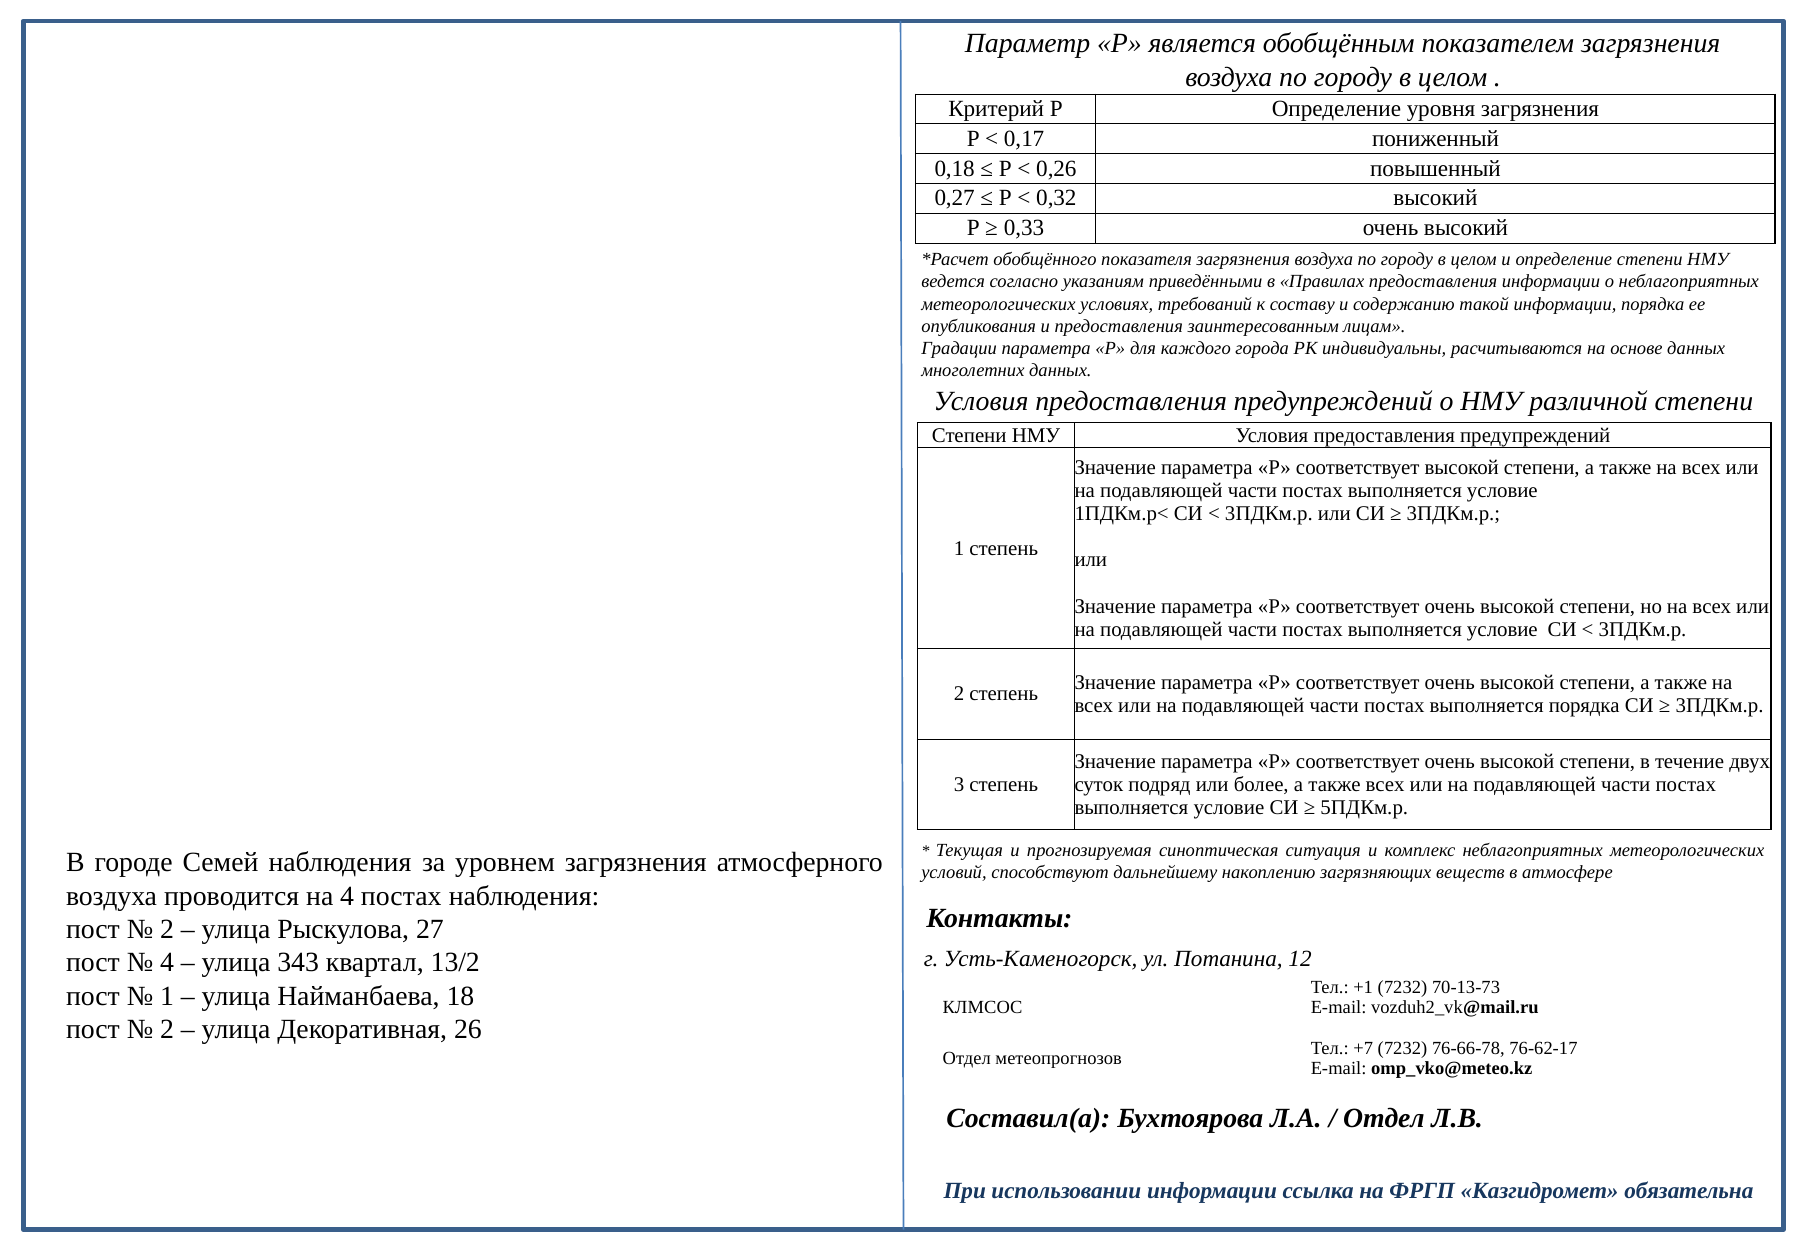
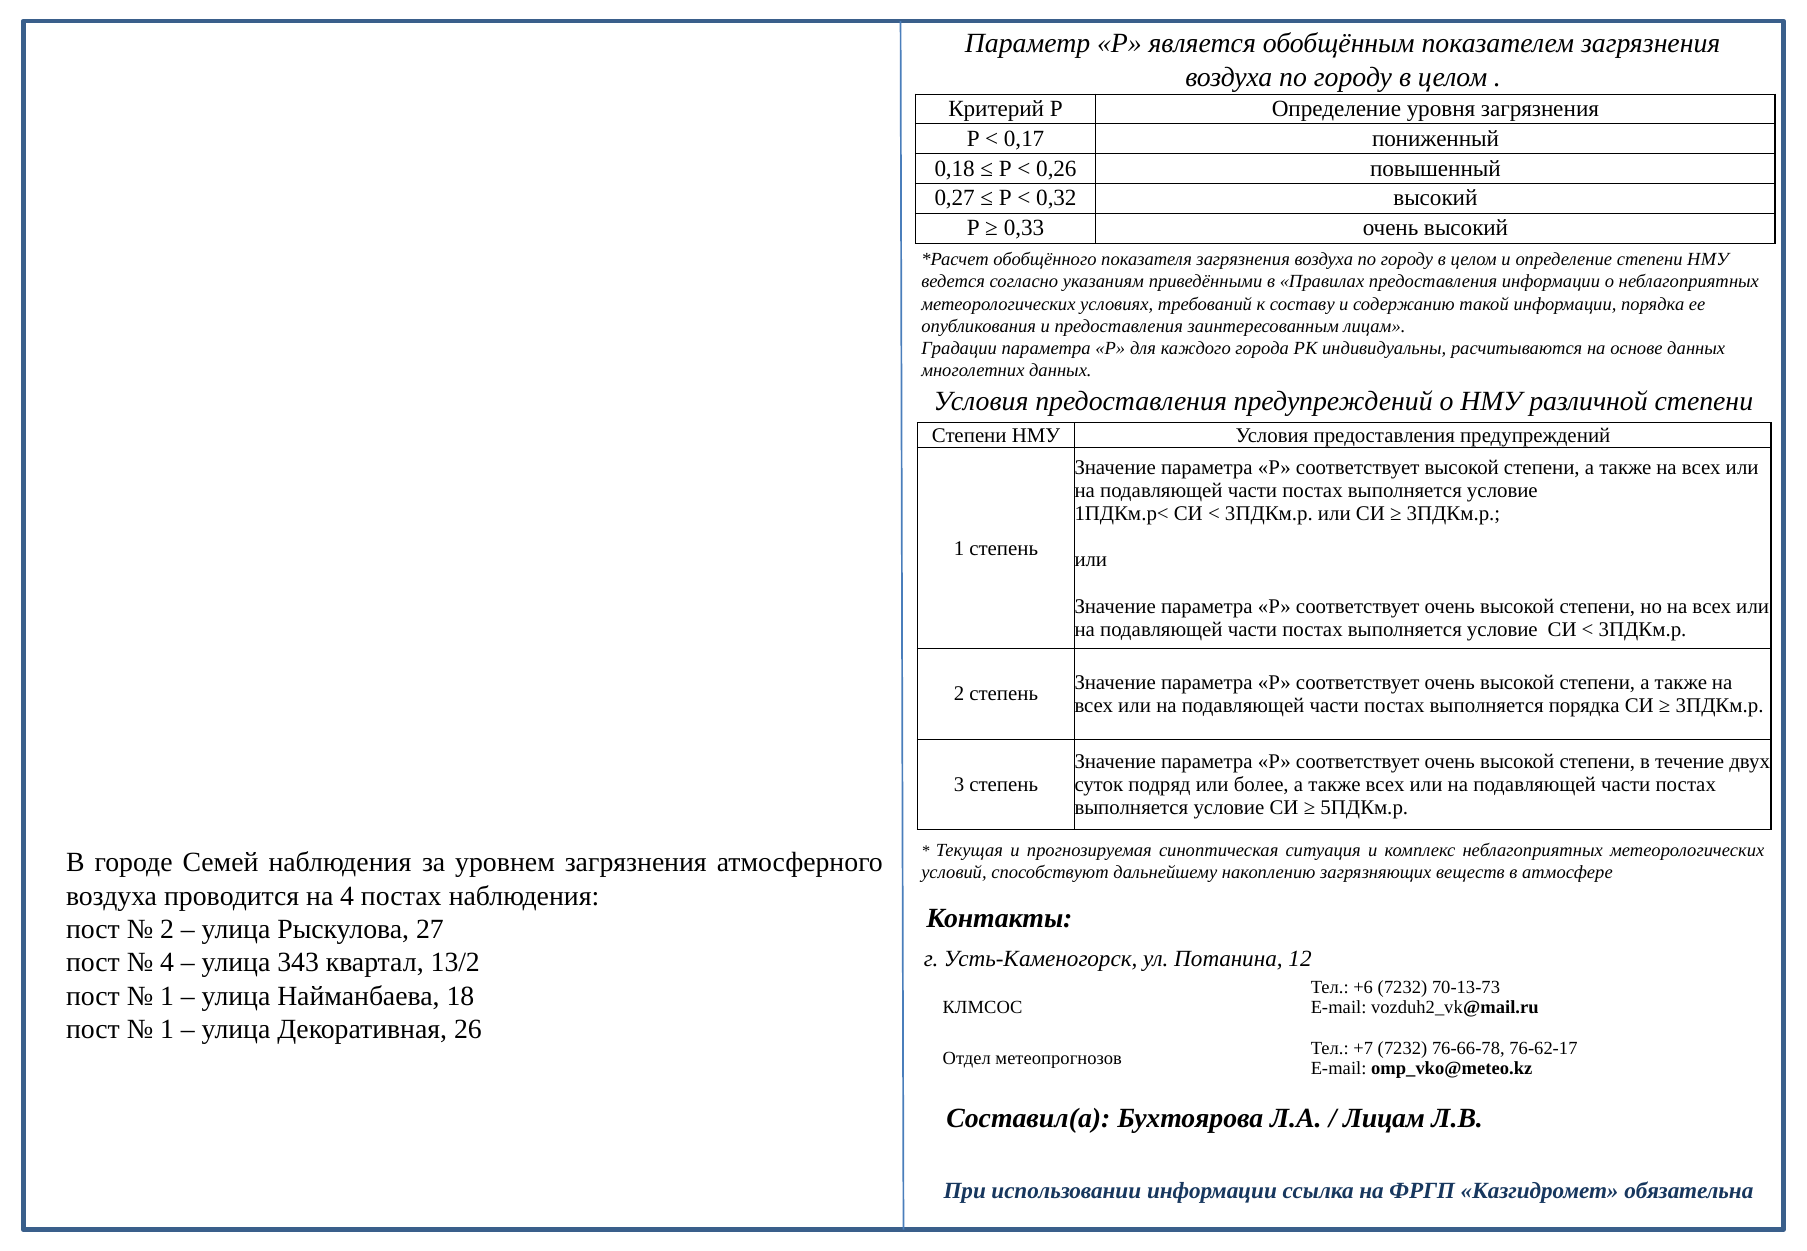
+1: +1 -> +6 (1363, 987)
2: 2 -> 1 (167, 1030)
Отдел: Отдел -> Лицам (1384, 1119)
